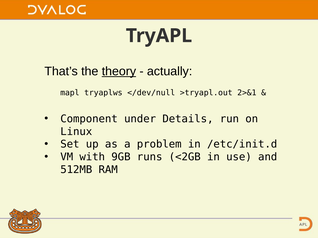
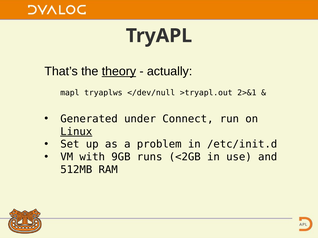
Component: Component -> Generated (89, 119)
Details: Details -> Connect (188, 119)
Linux underline: none -> present (76, 132)
